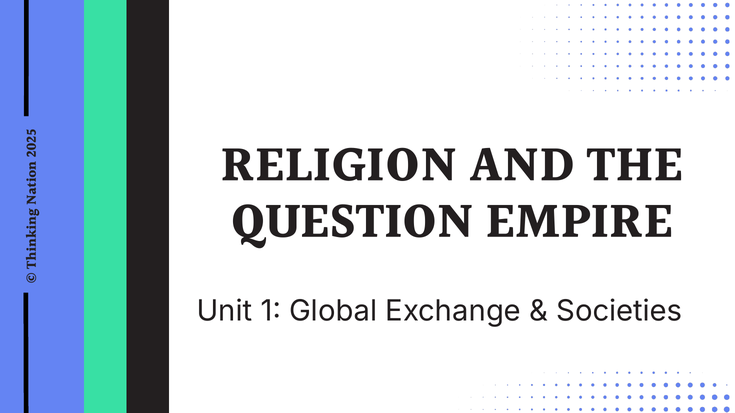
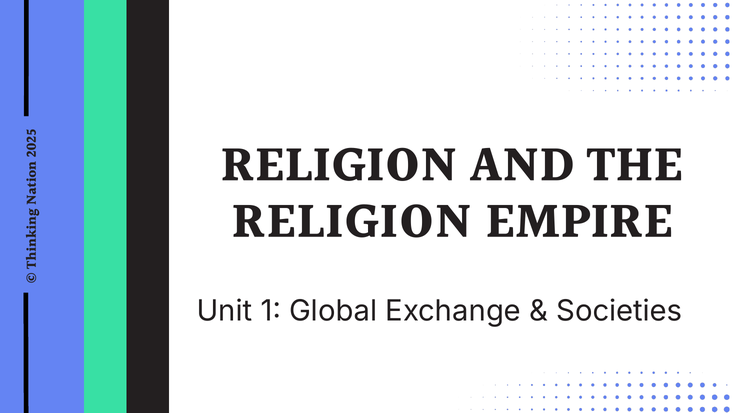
QUESTION: QUESTION -> RELIGION (352, 223)
